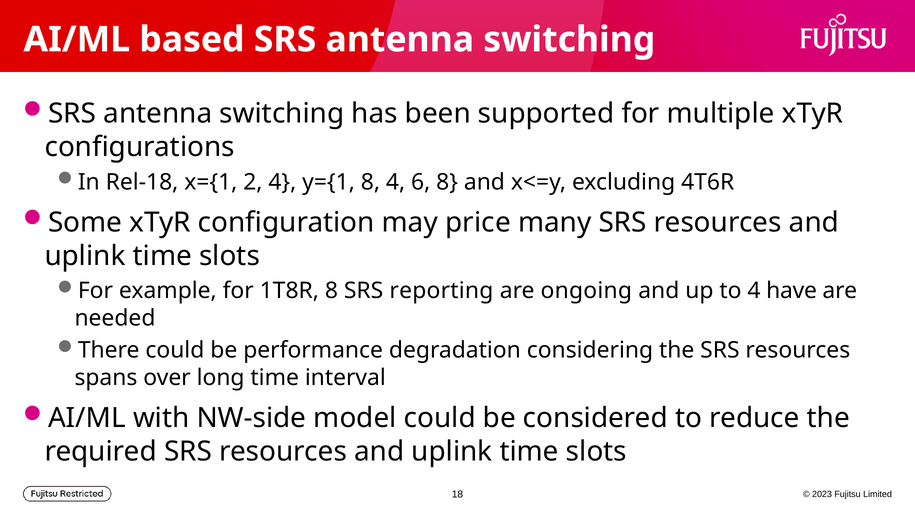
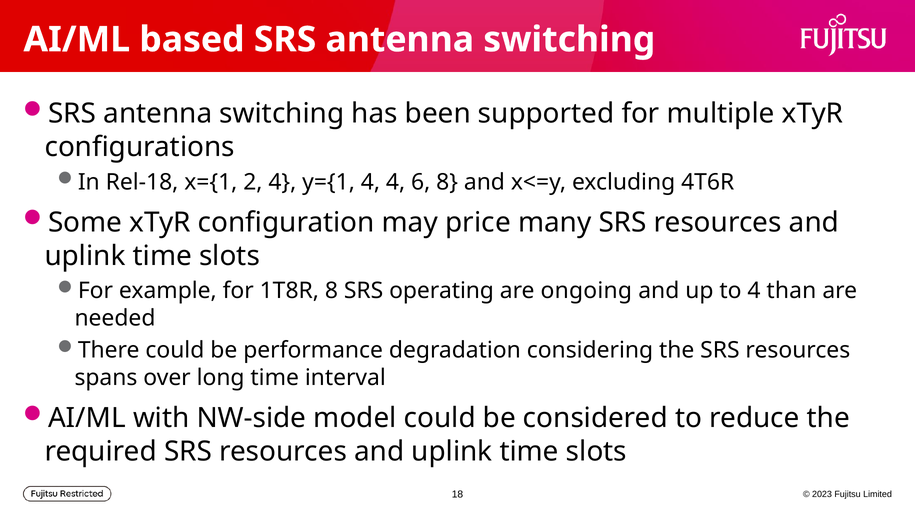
y={1 8: 8 -> 4 (370, 182)
reporting: reporting -> operating (442, 291)
have: have -> than (791, 291)
